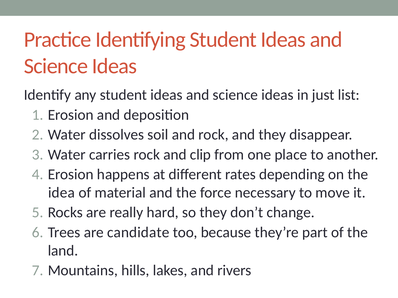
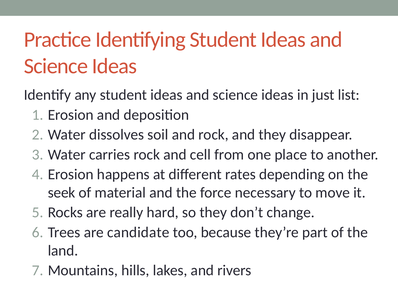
clip: clip -> cell (200, 155)
idea: idea -> seek (62, 193)
